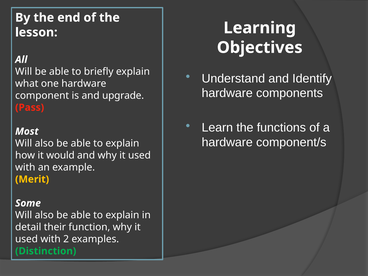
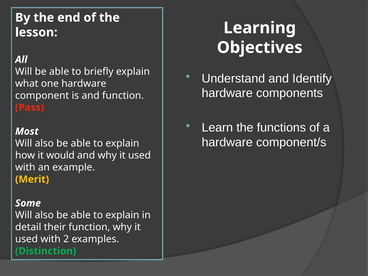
and upgrade: upgrade -> function (123, 96)
